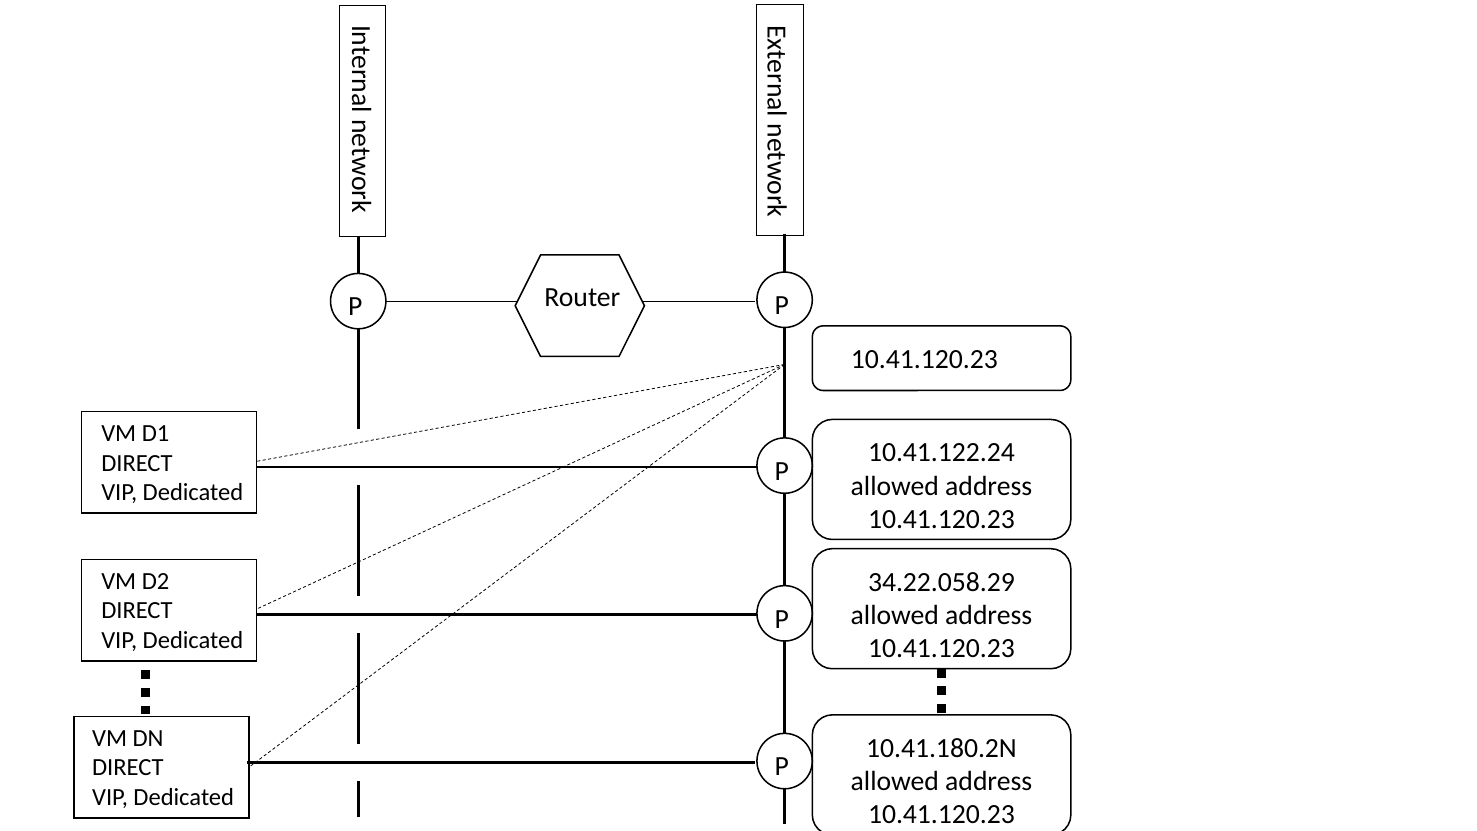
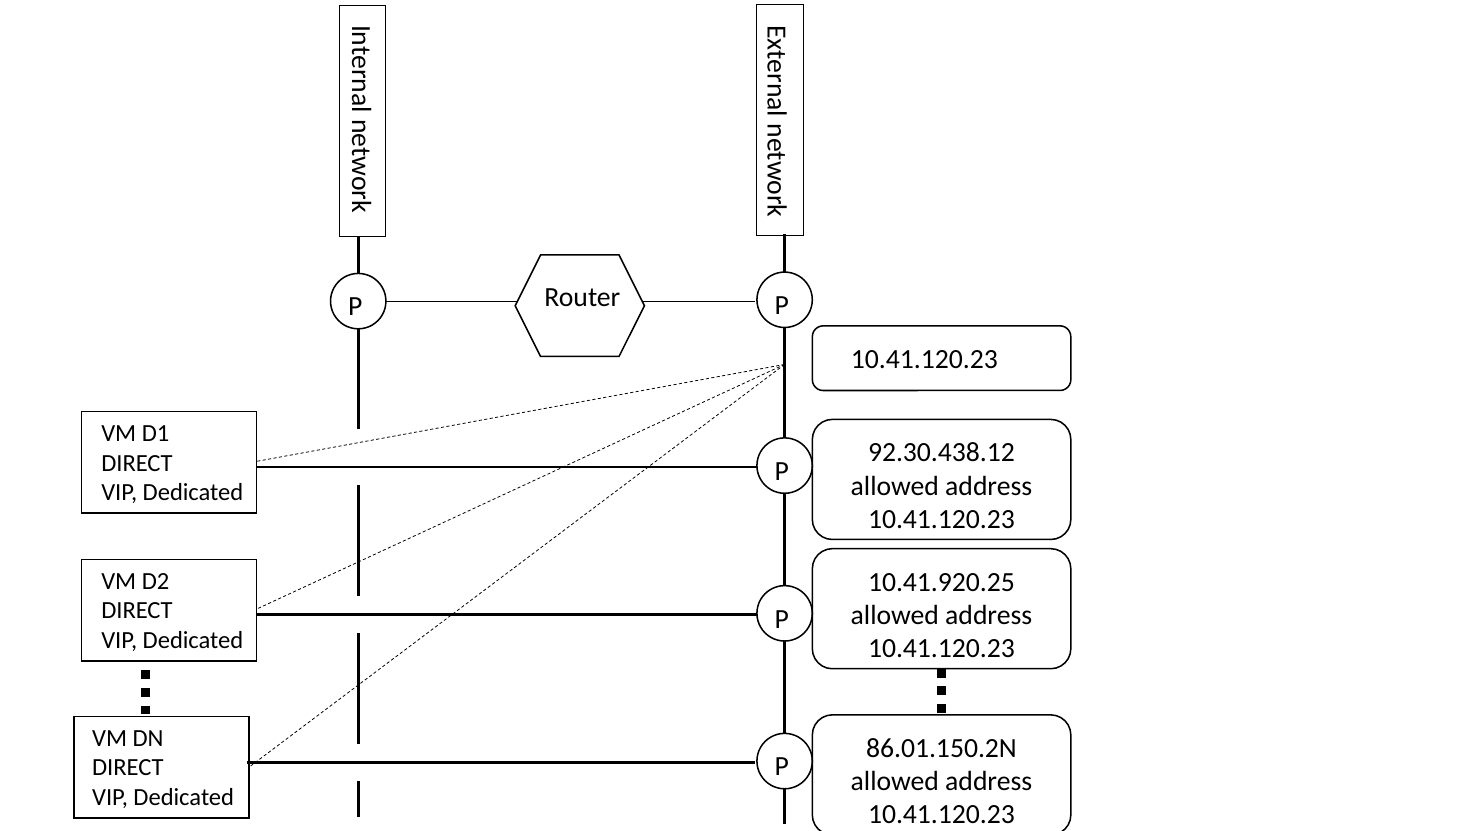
10.41.122.24: 10.41.122.24 -> 92.30.438.12 (941, 453)
34.22.058.29: 34.22.058.29 -> 10.41.920.25 (941, 582)
10.41.180.2N: 10.41.180.2N -> 86.01.150.2N (941, 748)
